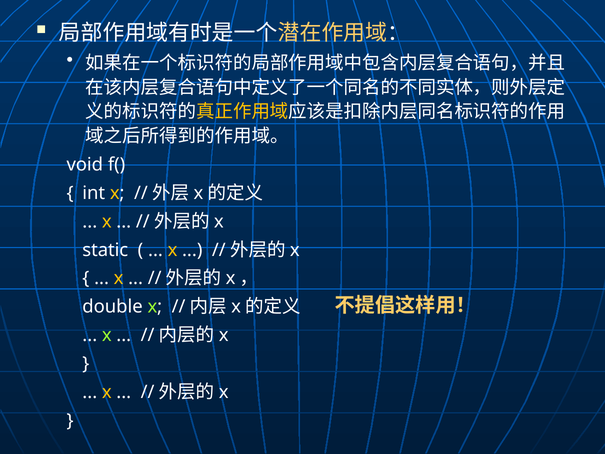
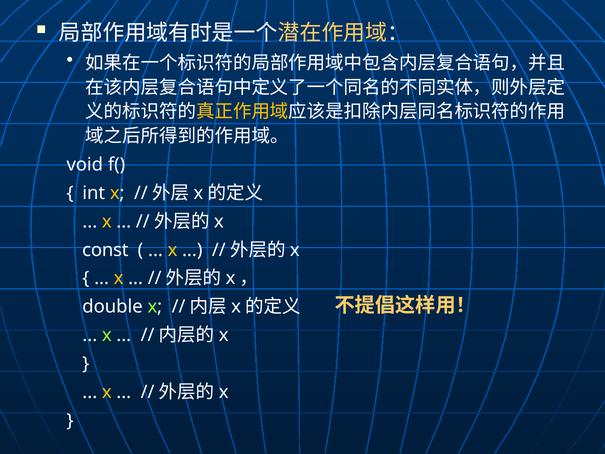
static: static -> const (105, 250)
